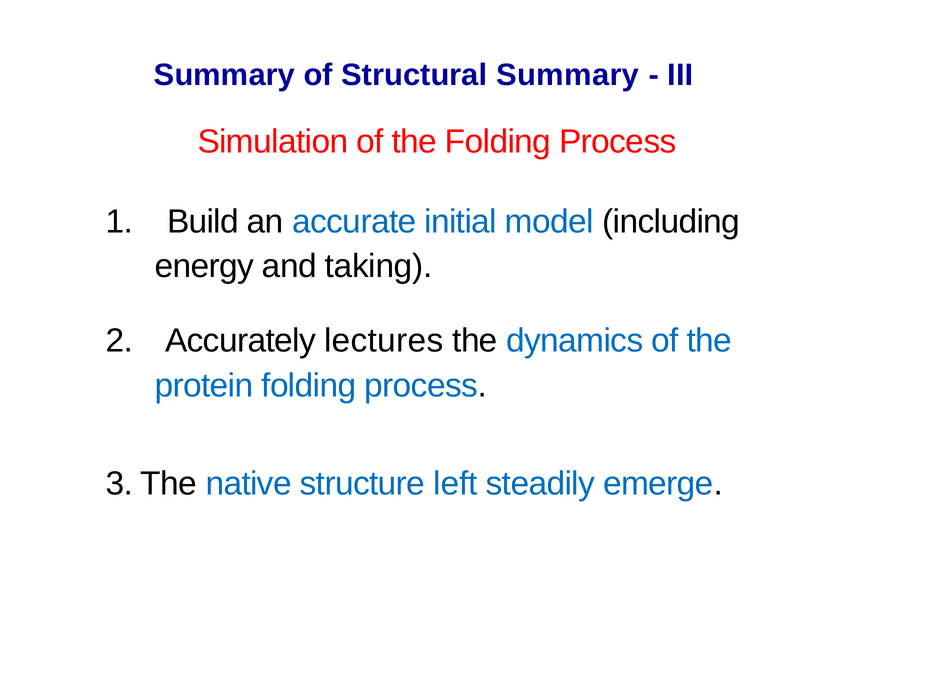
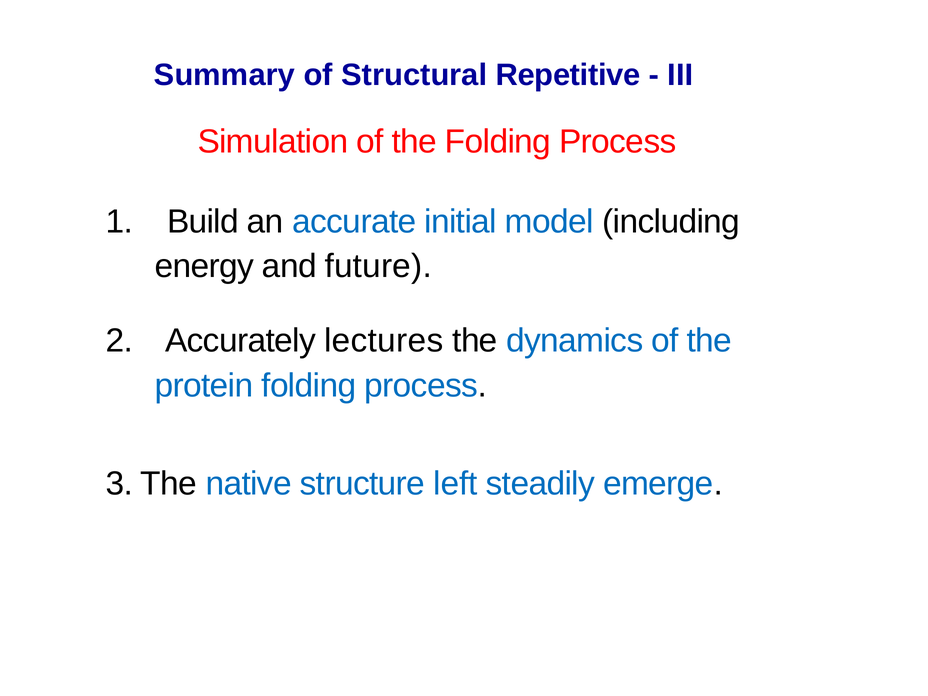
Structural Summary: Summary -> Repetitive (568, 75)
taking: taking -> future (378, 266)
